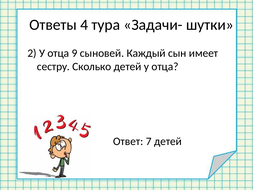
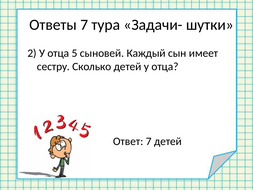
Ответы 4: 4 -> 7 (84, 25)
9: 9 -> 5 (75, 53)
